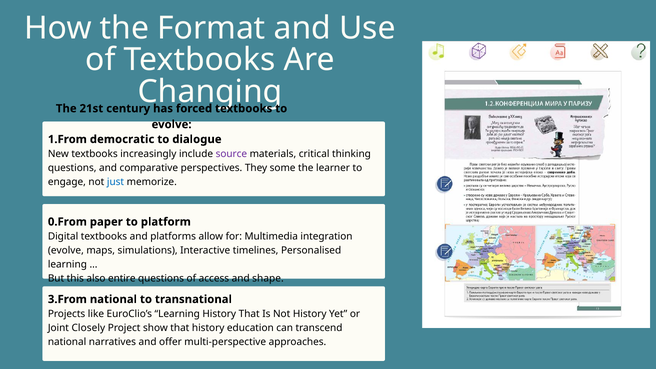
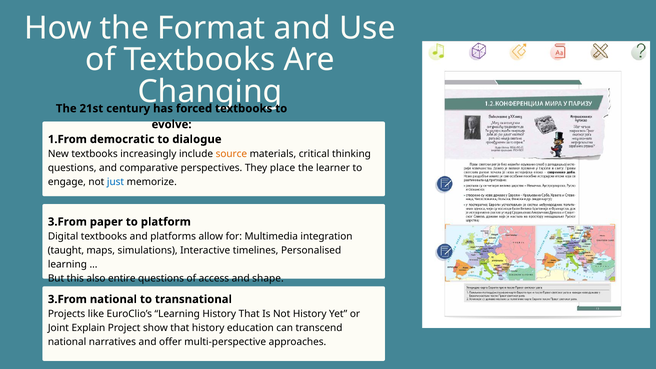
source colour: purple -> orange (231, 154)
some: some -> place (283, 168)
0.From: 0.From -> 3.From (67, 222)
evolve: evolve -> taught (66, 251)
Closely: Closely -> Explain (88, 328)
